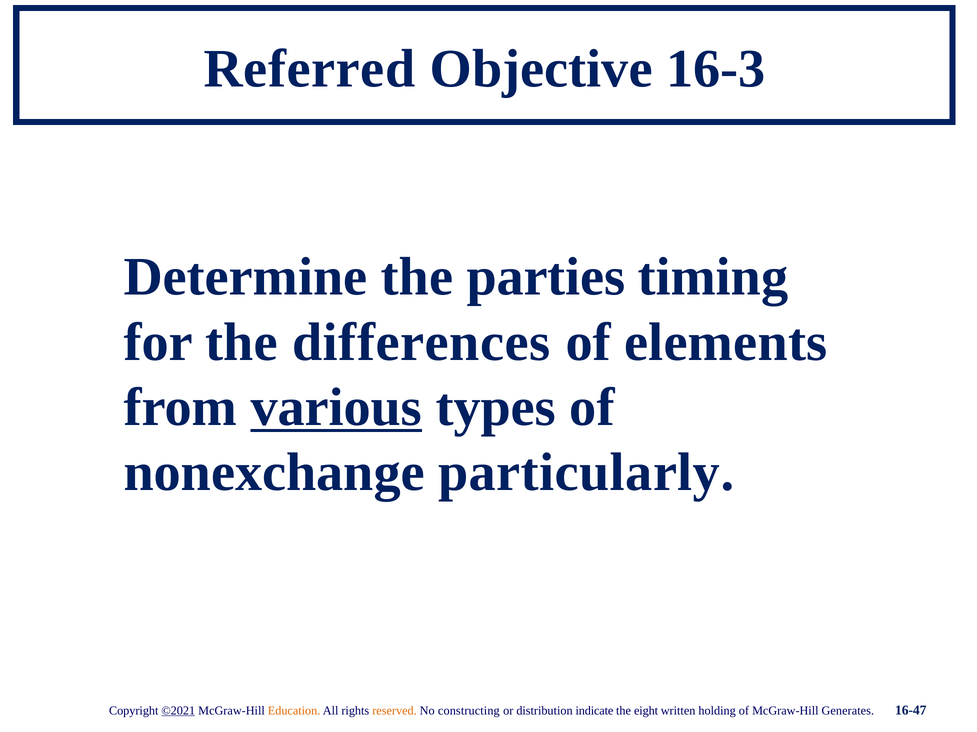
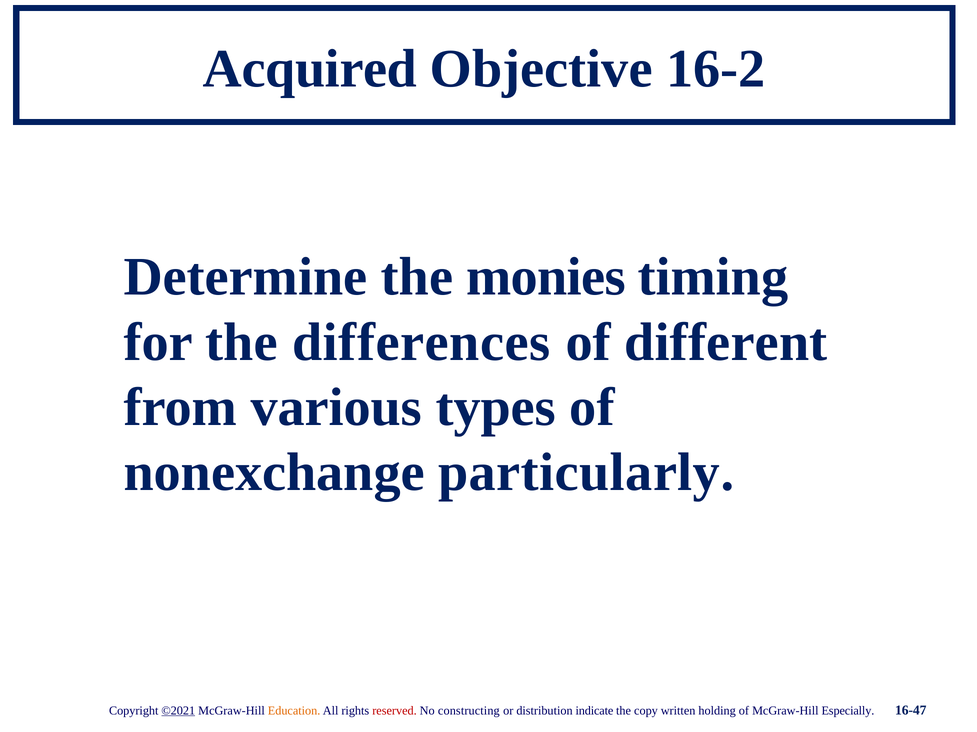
Referred: Referred -> Acquired (310, 69)
16-3: 16-3 -> 16-2 (716, 69)
parties: parties -> monies (546, 277)
elements: elements -> different (726, 342)
various underline: present -> none (336, 408)
reserved colour: orange -> red (395, 711)
eight: eight -> copy (646, 711)
Generates: Generates -> Especially (848, 711)
